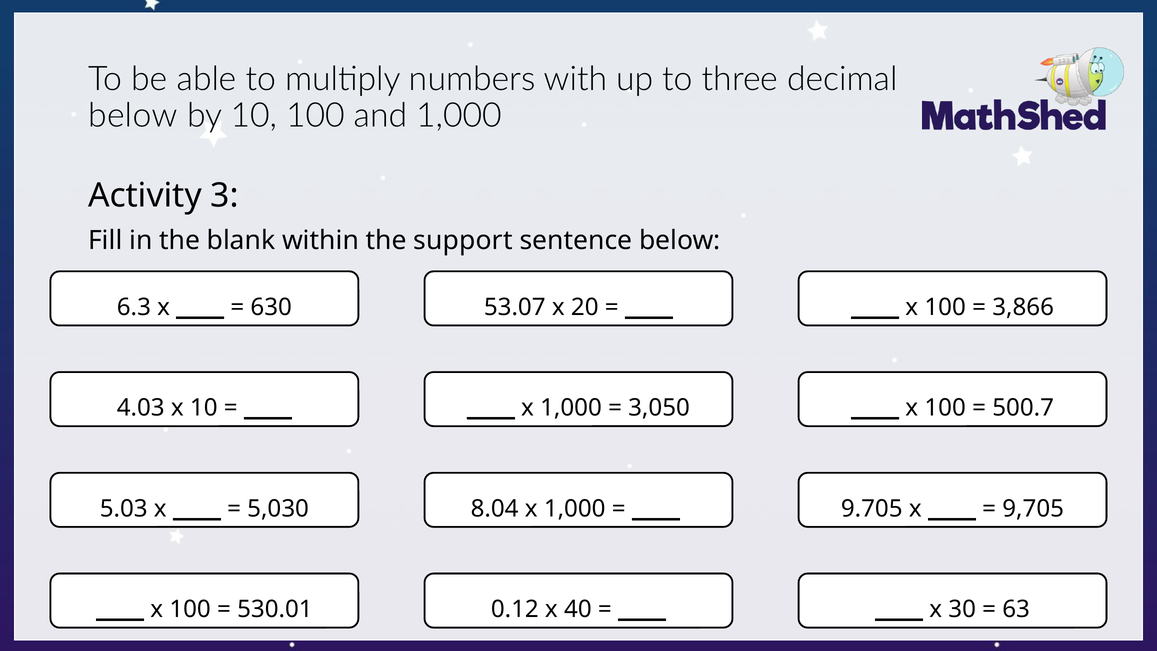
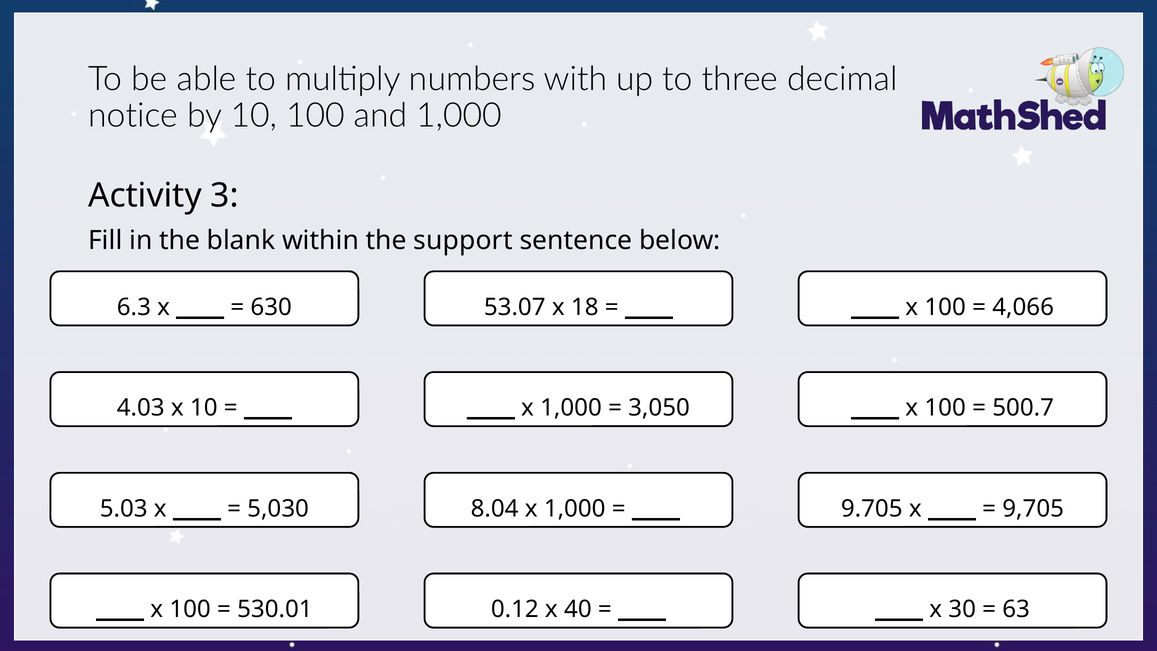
below: below -> notice (133, 115)
20: 20 -> 18 (585, 307)
3,866: 3,866 -> 4,066 (1023, 307)
